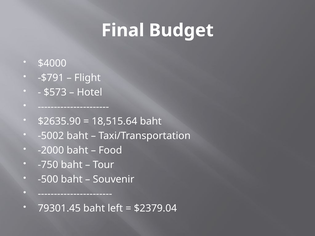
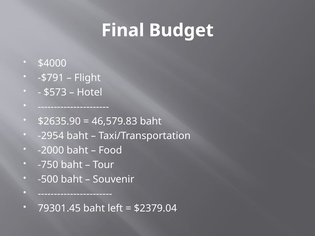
18,515.64: 18,515.64 -> 46,579.83 (114, 122)
-5002: -5002 -> -2954 (51, 136)
